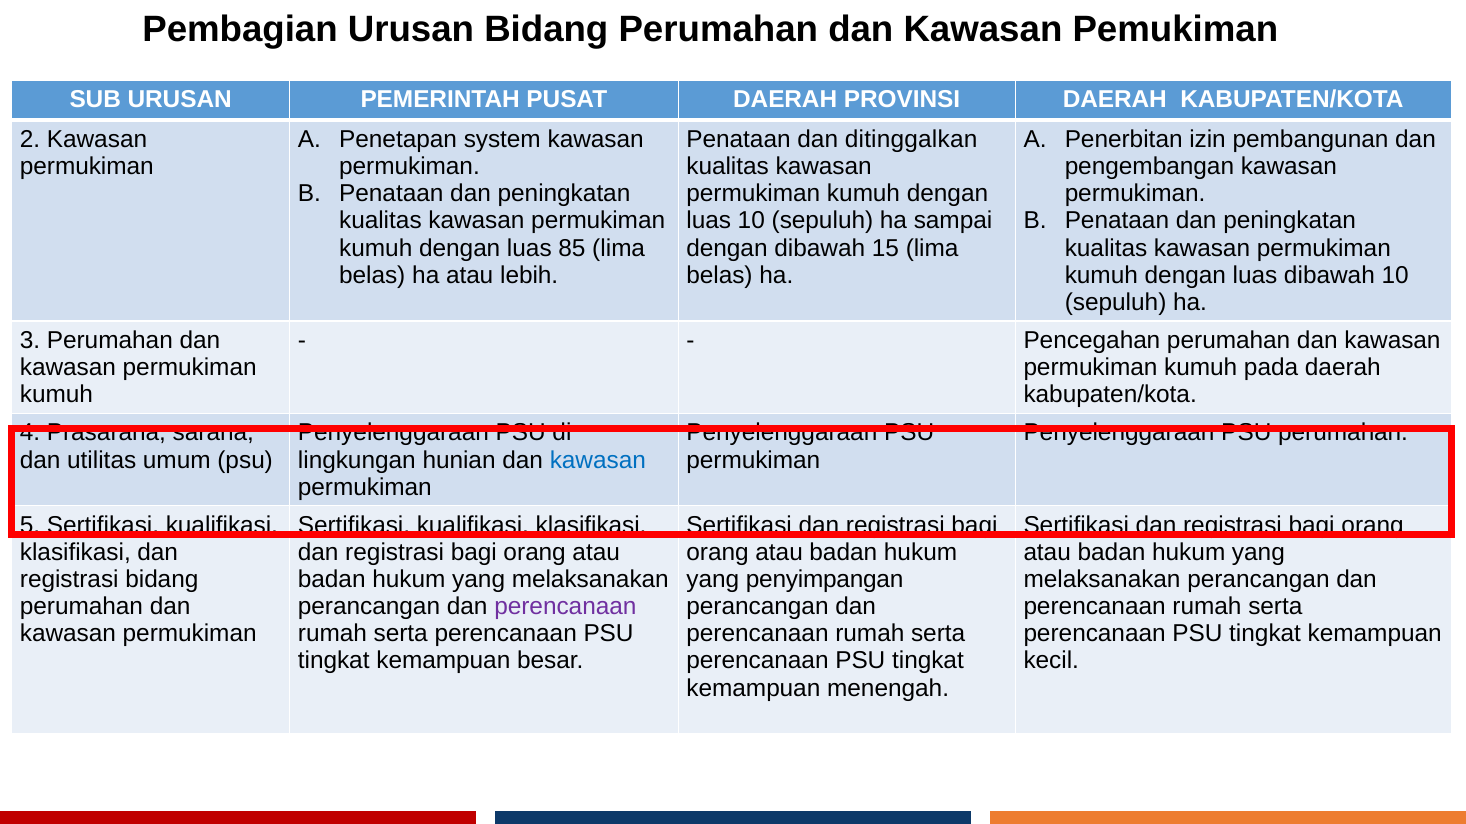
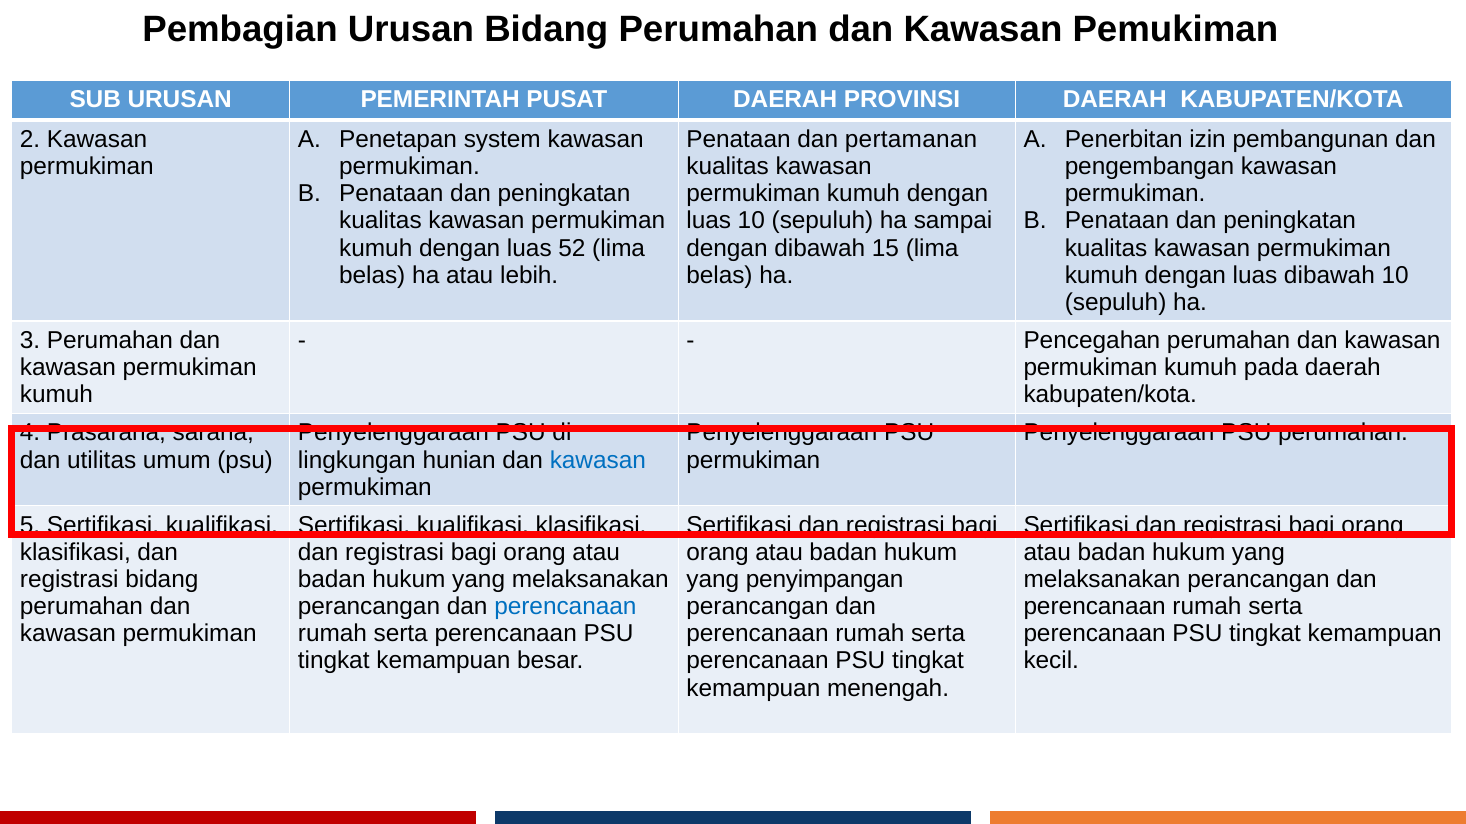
ditinggalkan: ditinggalkan -> pertamanan (911, 140)
85: 85 -> 52 (572, 248)
perencanaan colour: purple -> blue (565, 607)
